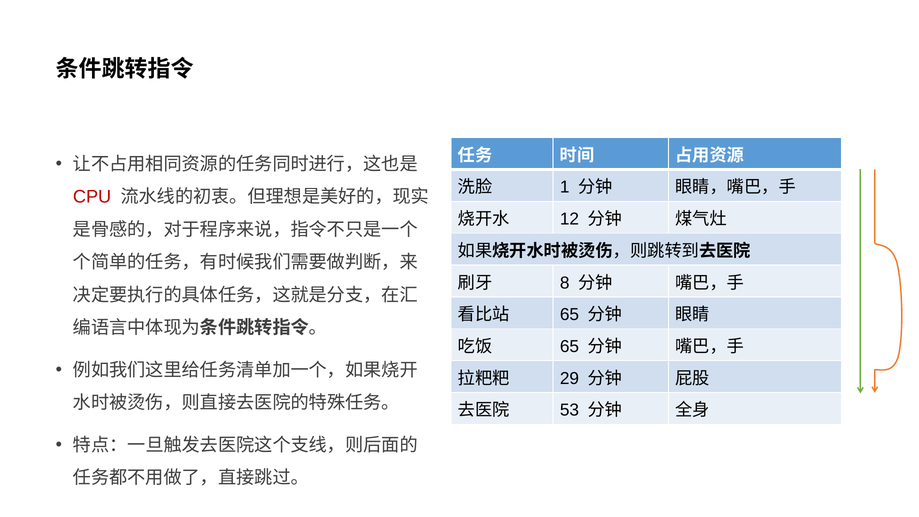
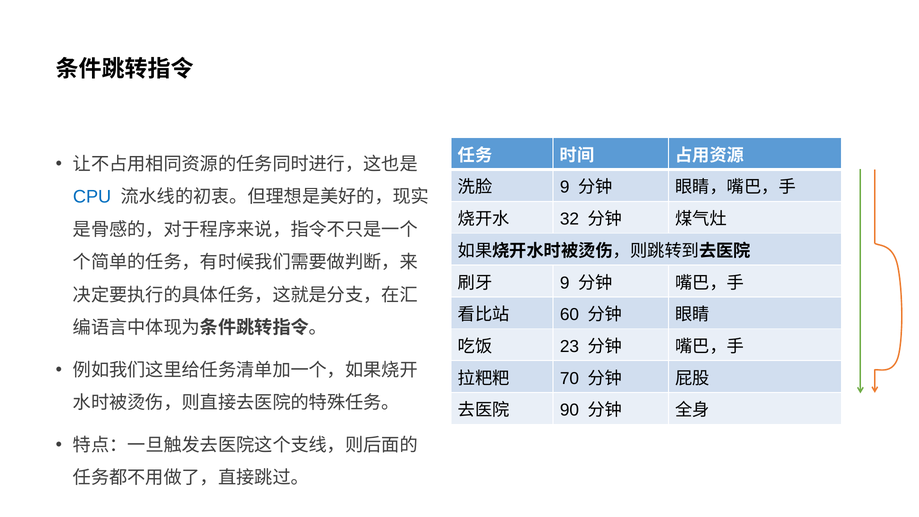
1: 1 -> 9 (565, 187)
CPU colour: red -> blue (92, 197)
12: 12 -> 32 (570, 219)
8: 8 -> 9 (565, 283)
65: 65 -> 60 (570, 315)
65: 65 -> 23 (570, 347)
29: 29 -> 70 (570, 378)
53: 53 -> 90 (570, 410)
